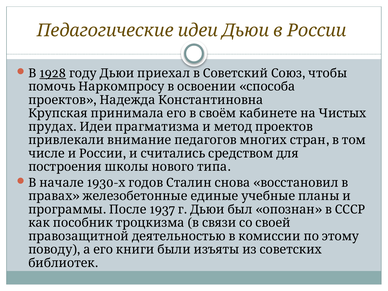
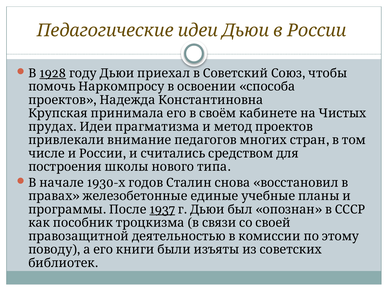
1937 underline: none -> present (162, 210)
